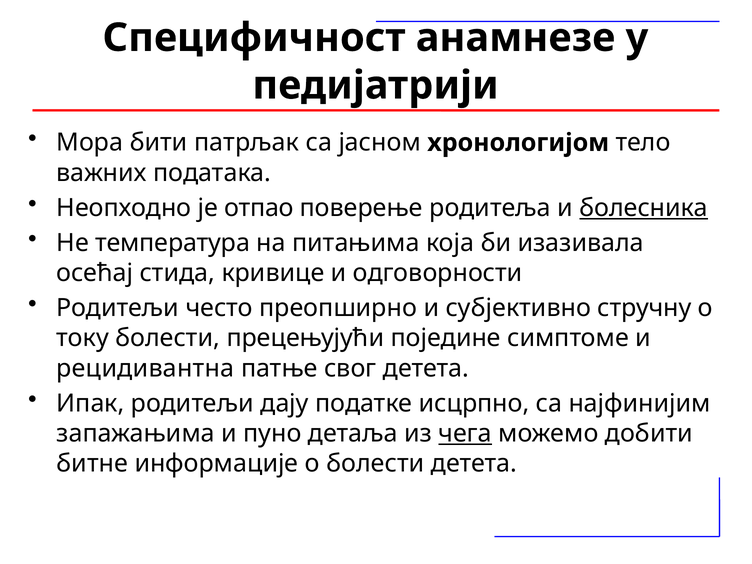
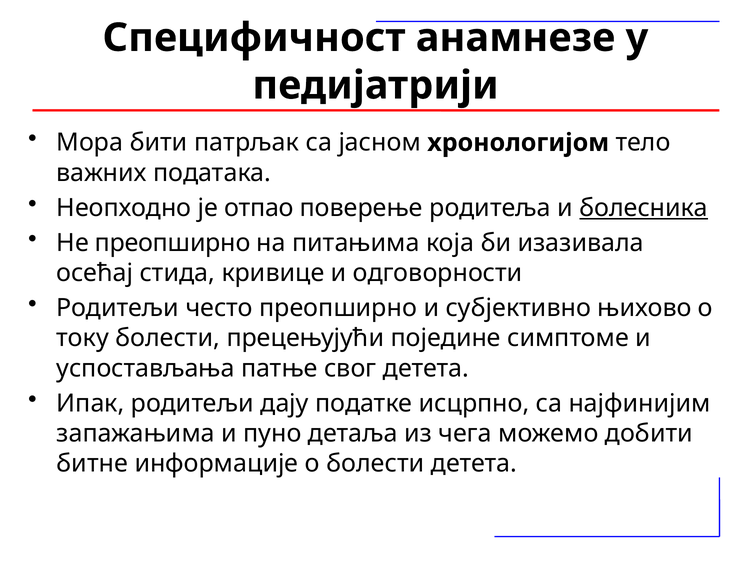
Не температура: температура -> преопширно (173, 243)
стручну: стручну -> њихово (644, 308)
рецидивантна: рецидивантна -> успостављања (146, 368)
чега underline: present -> none (465, 433)
